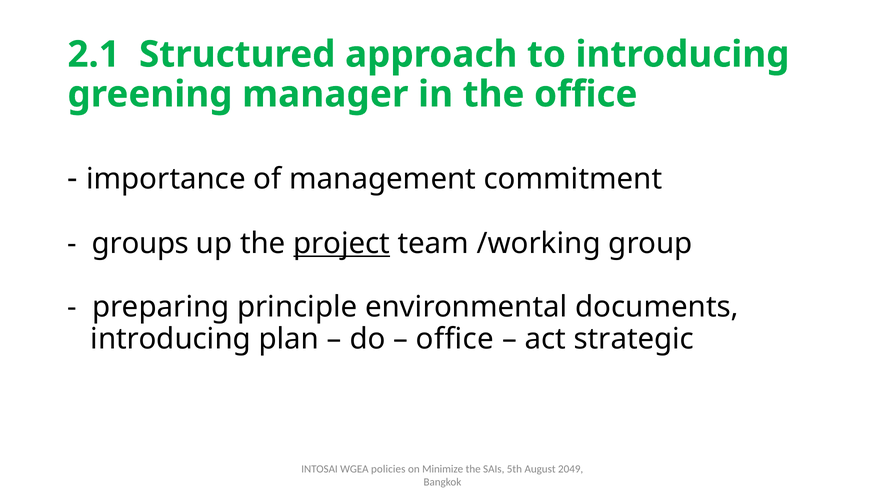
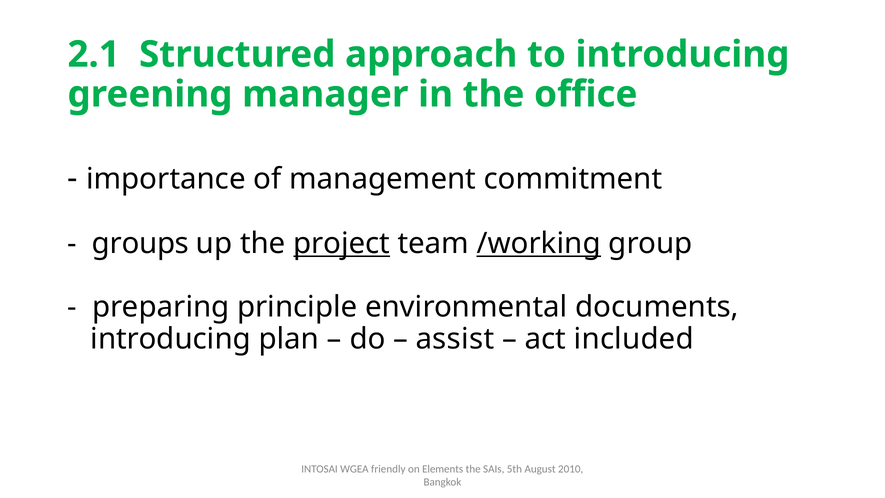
/working underline: none -> present (539, 243)
office: office -> assist (455, 339)
strategic: strategic -> included (634, 339)
policies: policies -> friendly (388, 469)
Minimize: Minimize -> Elements (443, 469)
2049: 2049 -> 2010 (571, 469)
